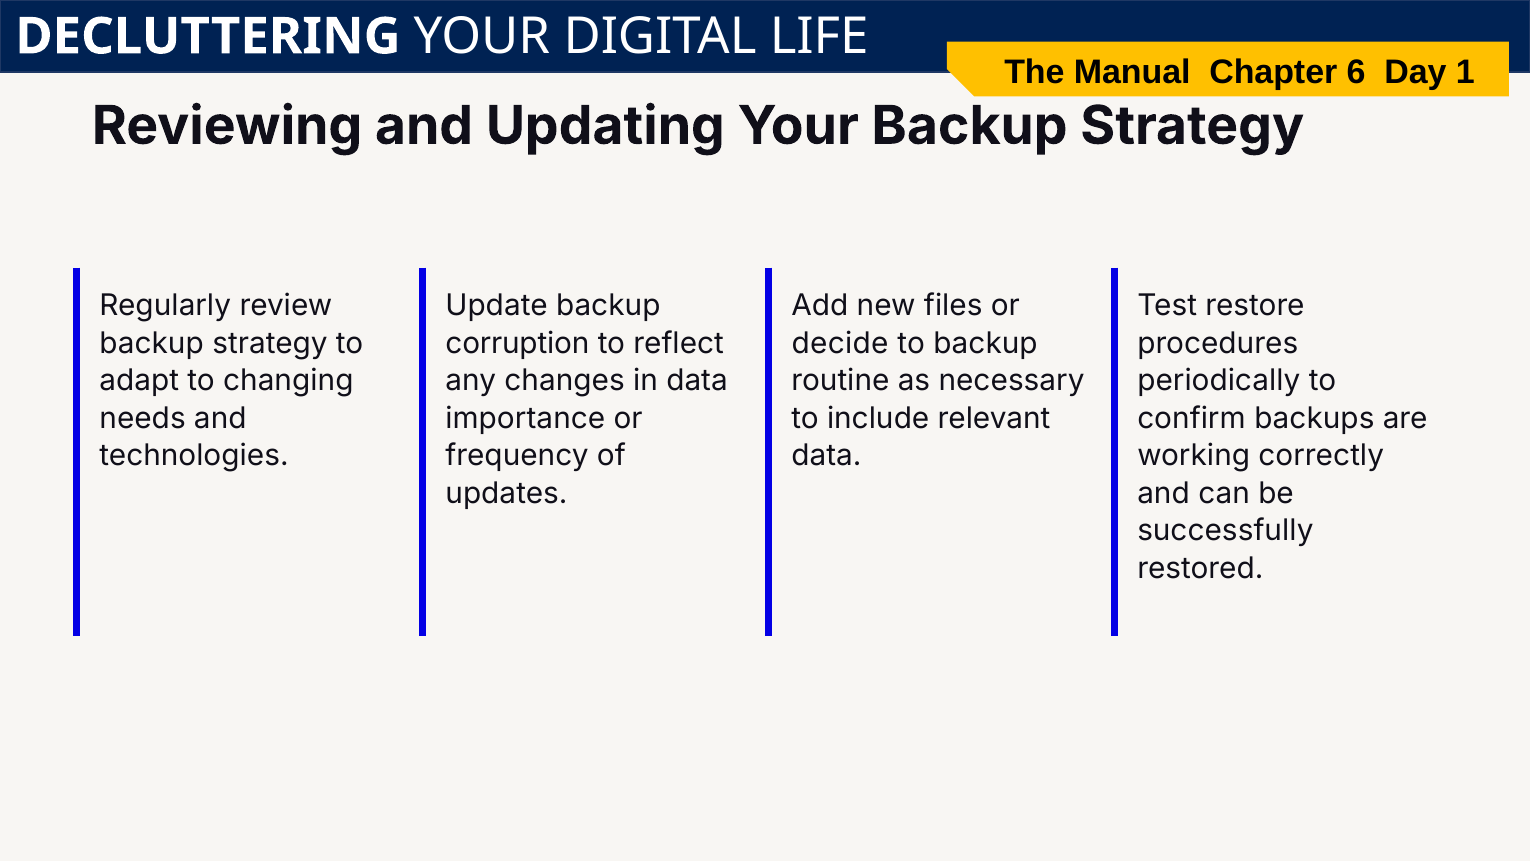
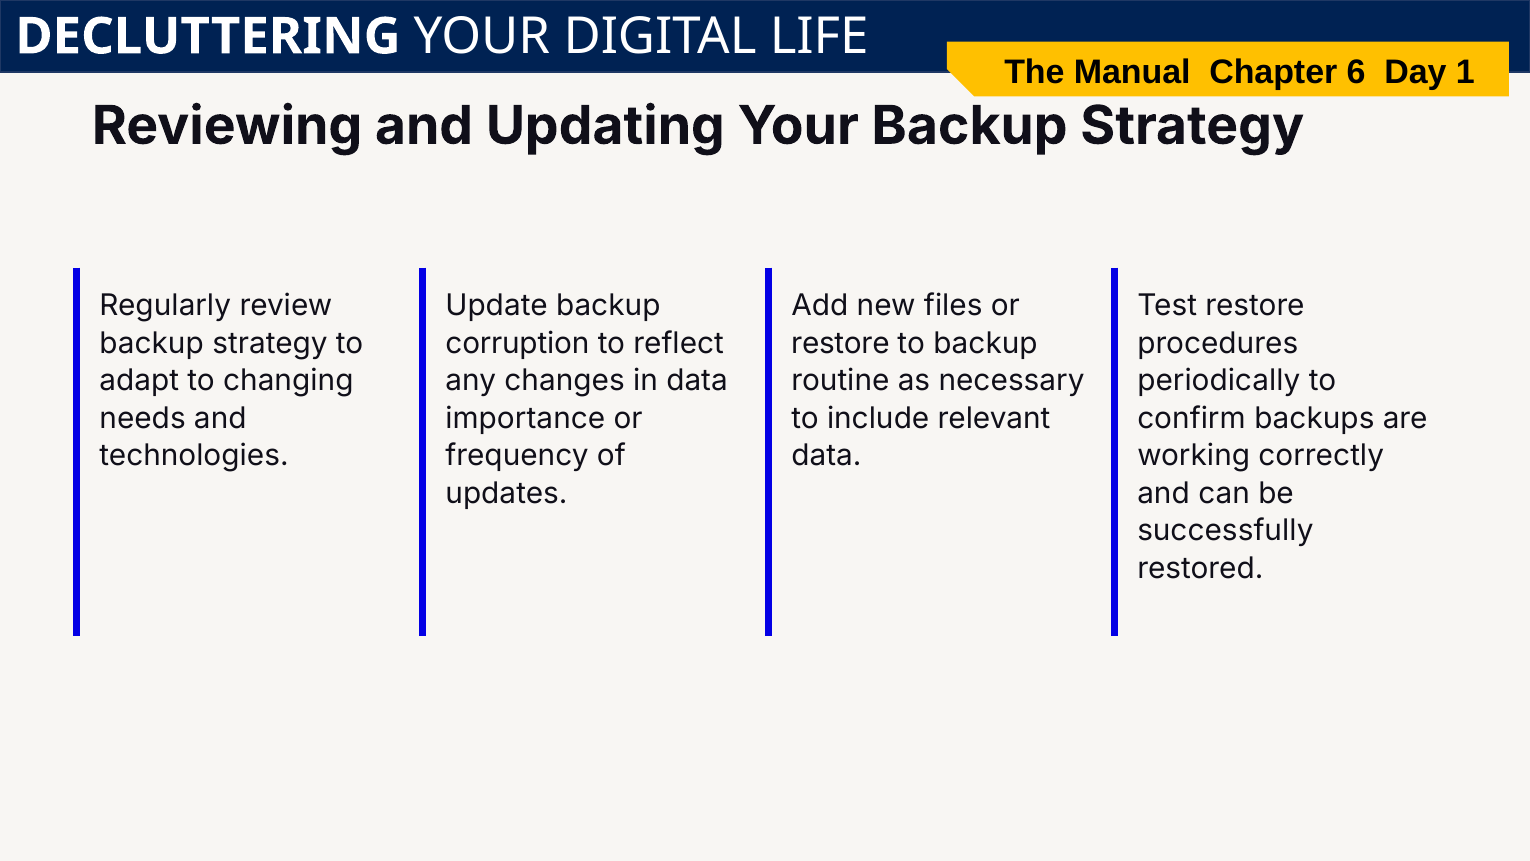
decide: decide -> restore (840, 343)
